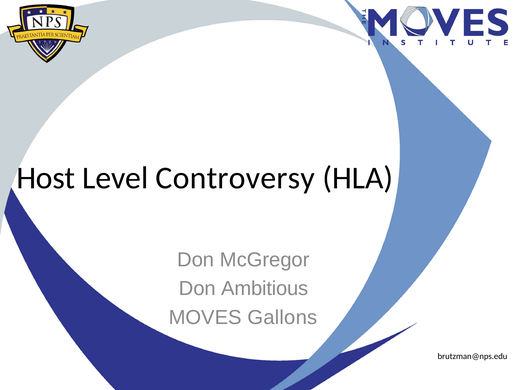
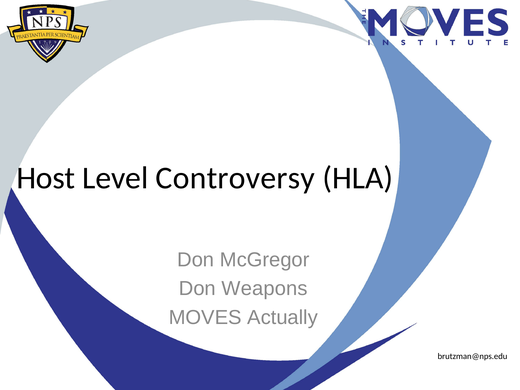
Ambitious: Ambitious -> Weapons (265, 289)
Gallons: Gallons -> Actually (283, 318)
